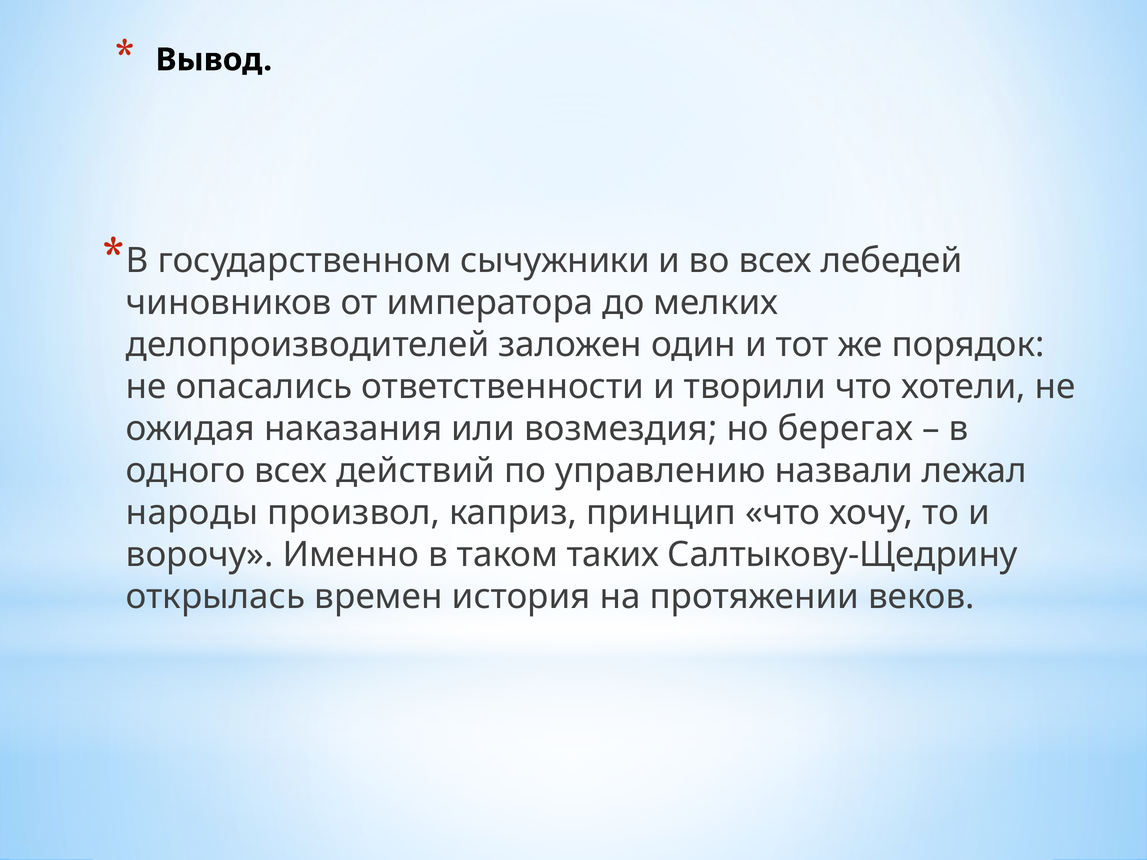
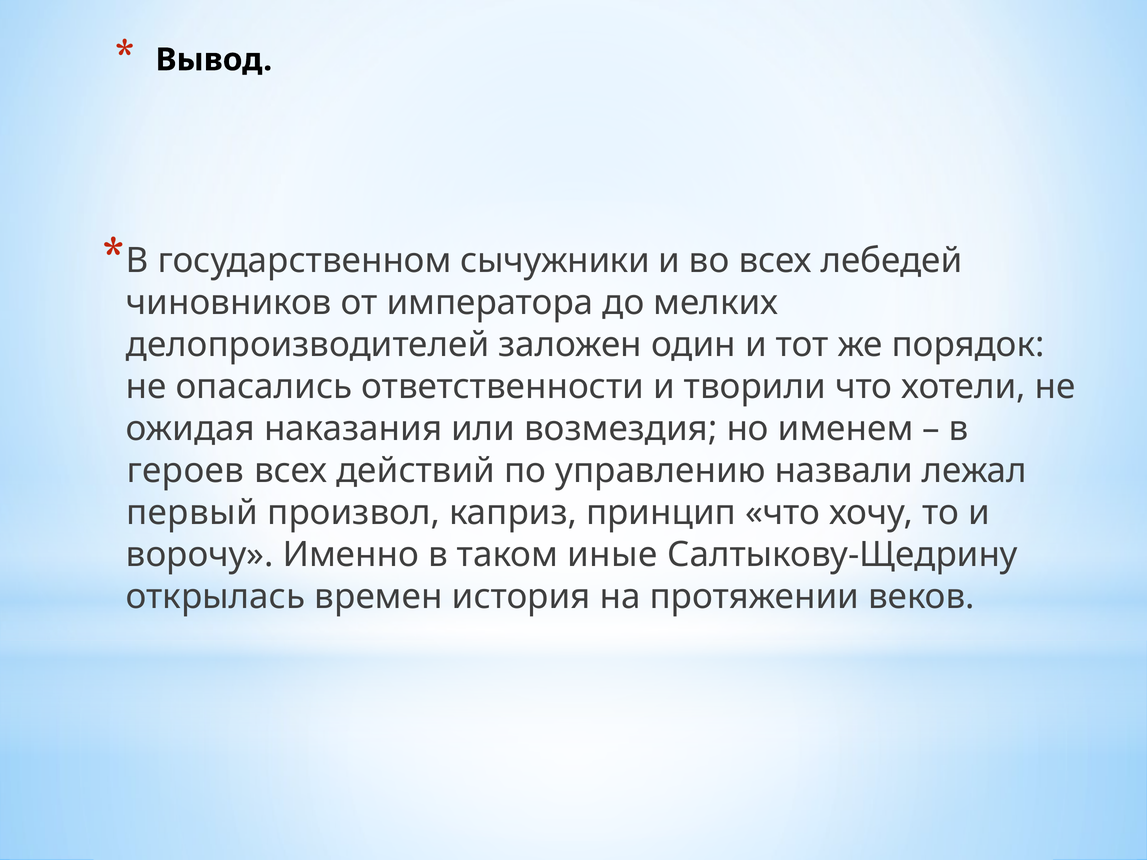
берегах: берегах -> именем (846, 429)
одного: одного -> героев (185, 471)
народы: народы -> первый (192, 513)
таких: таких -> иные (612, 555)
